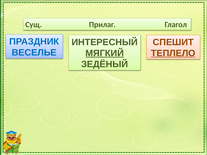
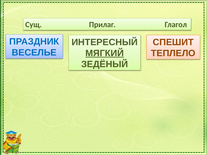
ТЕПЛЕЛО underline: present -> none (173, 53)
